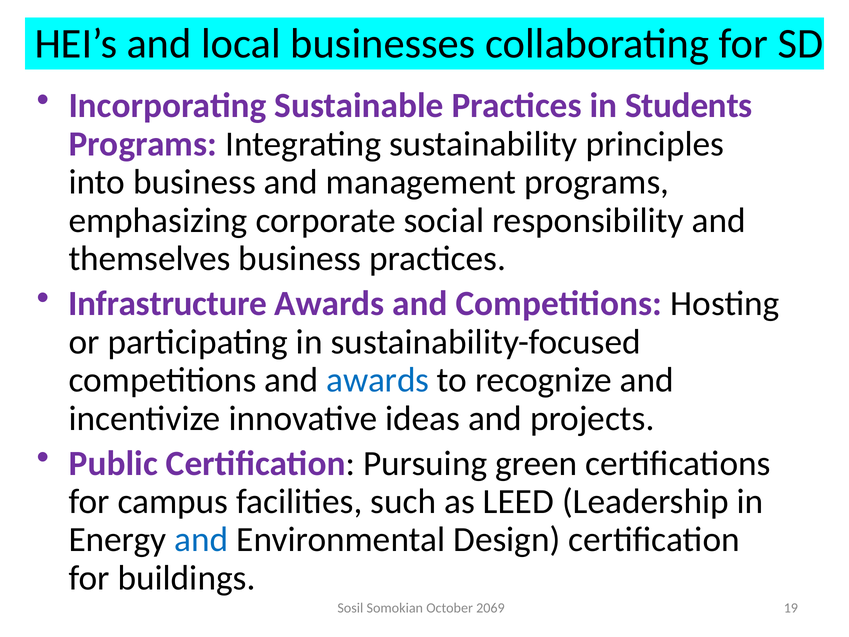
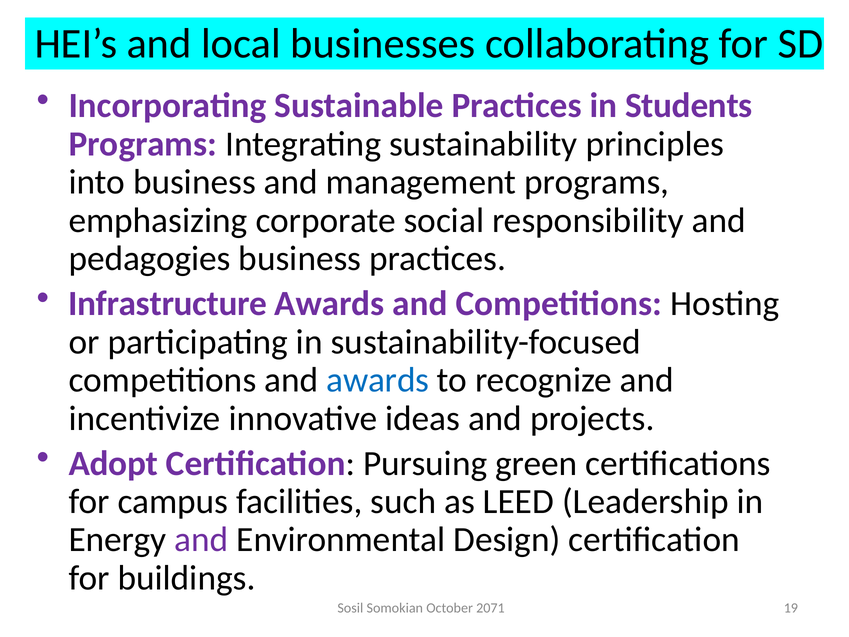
themselves: themselves -> pedagogies (150, 259)
Public: Public -> Adopt (113, 463)
and colour: blue -> purple (201, 540)
2069: 2069 -> 2071 (490, 608)
